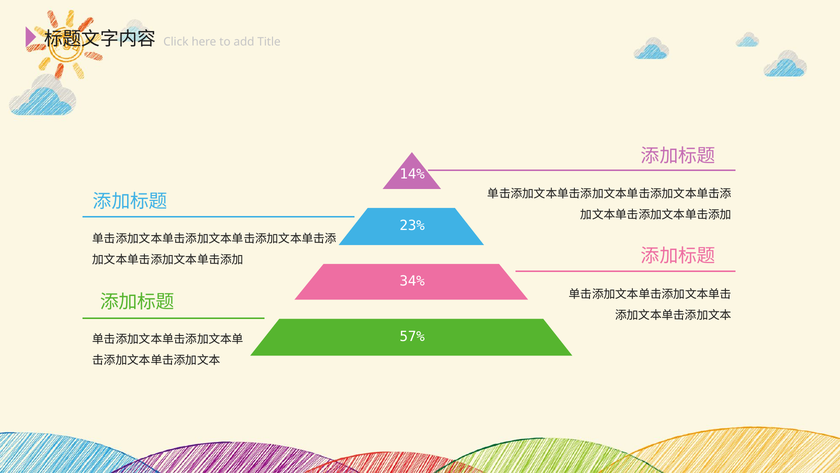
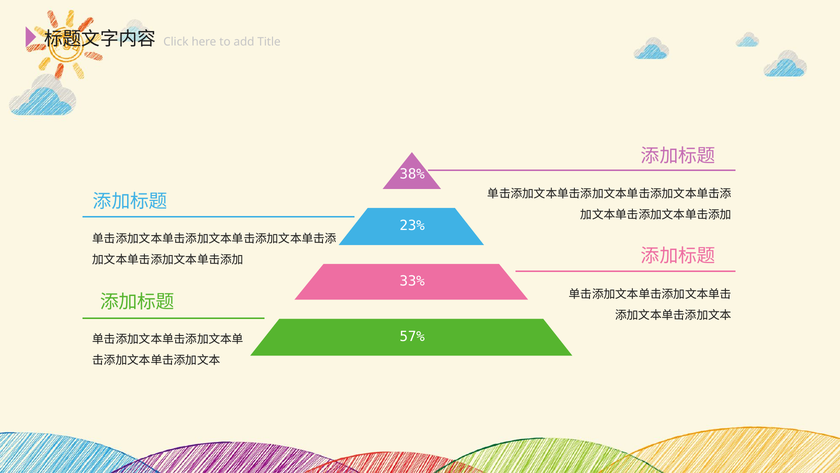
14%: 14% -> 38% (412, 174)
34%: 34% -> 33% (412, 281)
